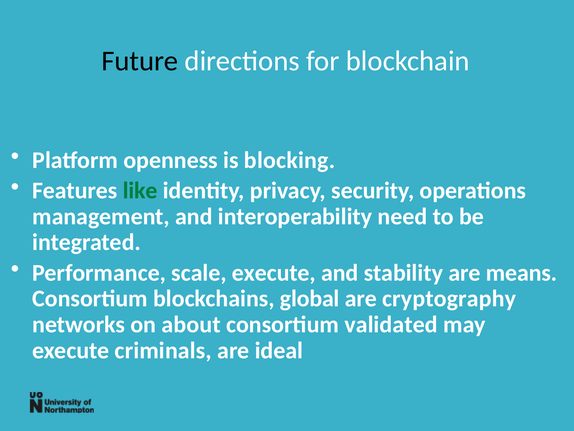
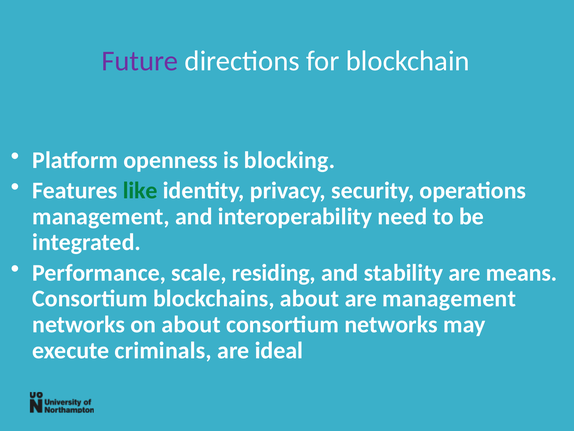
Future colour: black -> purple (140, 61)
scale execute: execute -> residing (274, 273)
blockchains global: global -> about (310, 298)
are cryptography: cryptography -> management (449, 298)
consortium validated: validated -> networks (391, 324)
